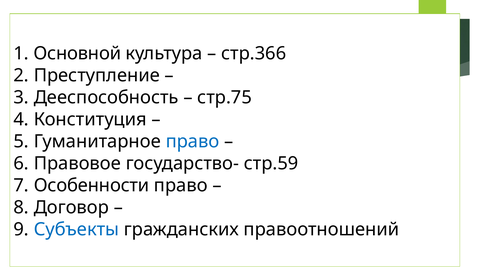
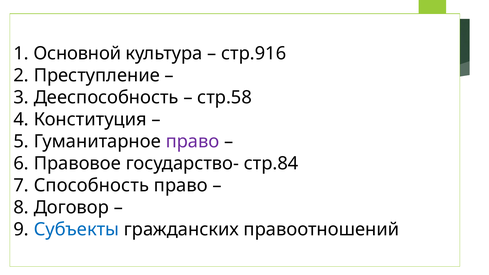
стр.366: стр.366 -> стр.916 (254, 53)
стр.75: стр.75 -> стр.58 (225, 97)
право colour: blue -> purple (193, 141)
стр.59: стр.59 -> стр.84 (271, 163)
Особенности: Особенности -> Способность (91, 185)
